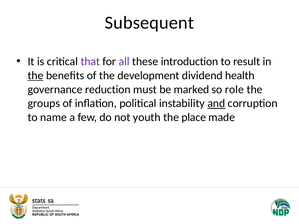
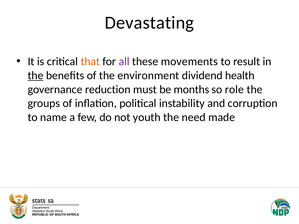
Subsequent: Subsequent -> Devastating (149, 23)
that colour: purple -> orange (90, 62)
introduction: introduction -> movements (189, 62)
development: development -> environment (148, 76)
marked: marked -> months (191, 90)
and underline: present -> none (216, 103)
place: place -> need (194, 117)
